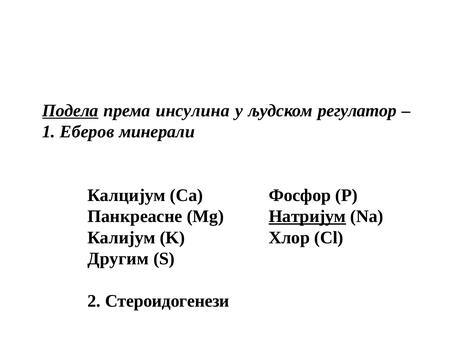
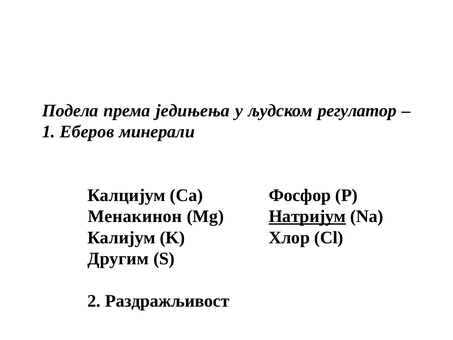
Подела underline: present -> none (70, 111)
инсулина: инсулина -> једињења (193, 111)
Панкреасне: Панкреасне -> Менакинон (135, 216)
Стероидогенези: Стероидогенези -> Раздражљивост (167, 301)
